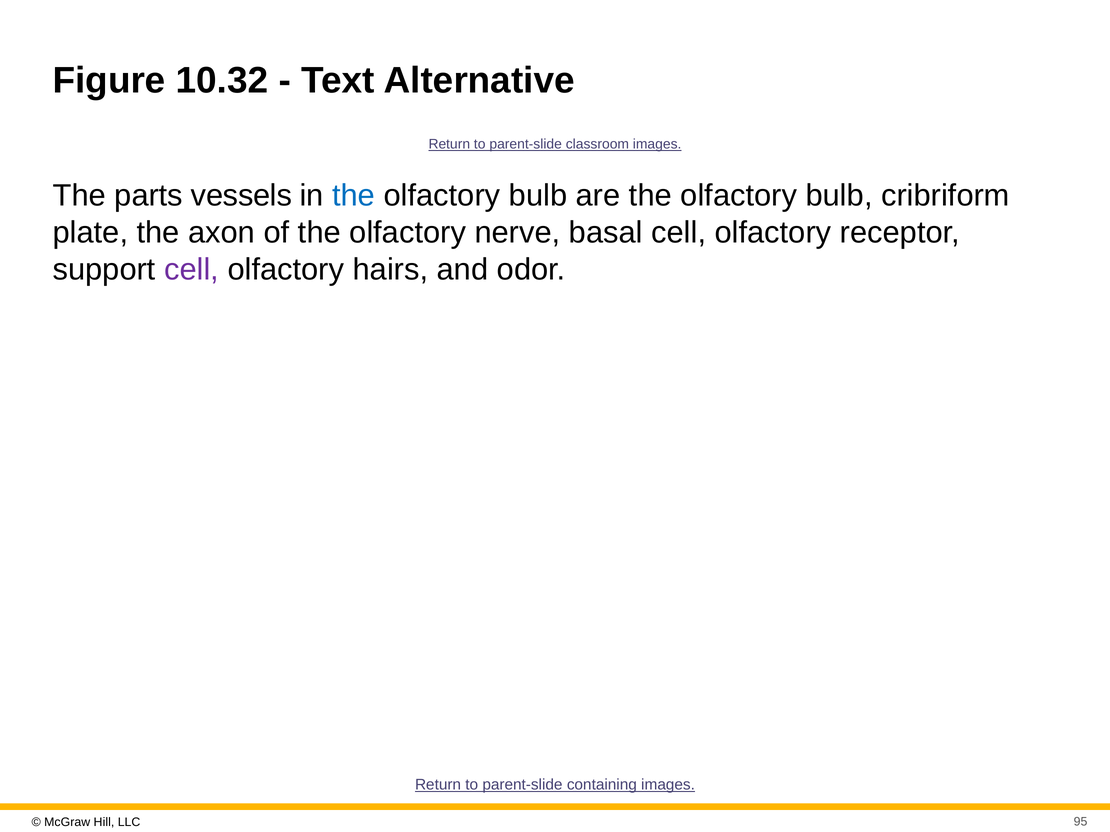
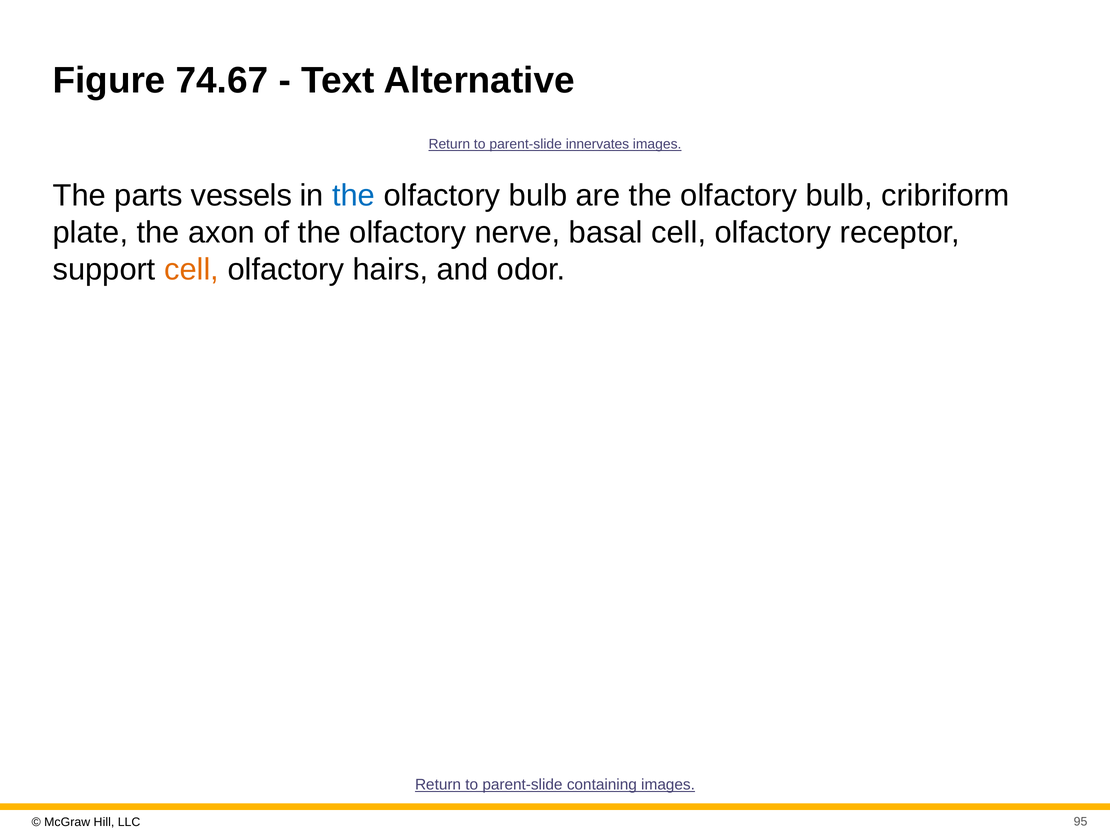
10.32: 10.32 -> 74.67 (222, 81)
classroom: classroom -> innervates (597, 144)
cell colour: purple -> orange (192, 270)
